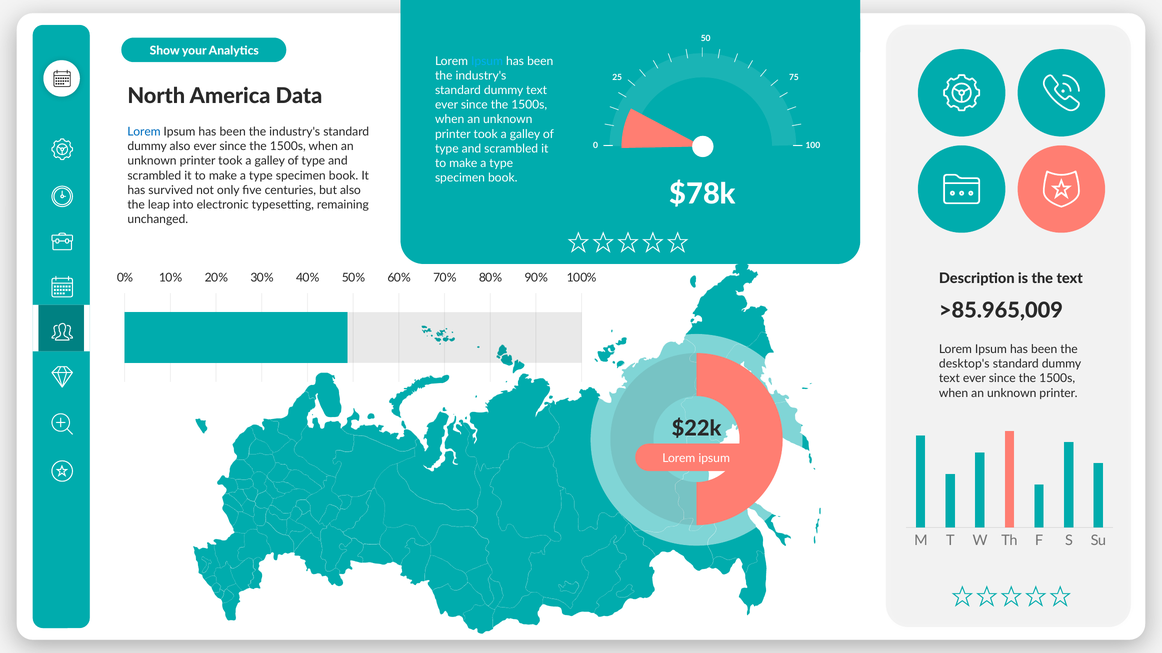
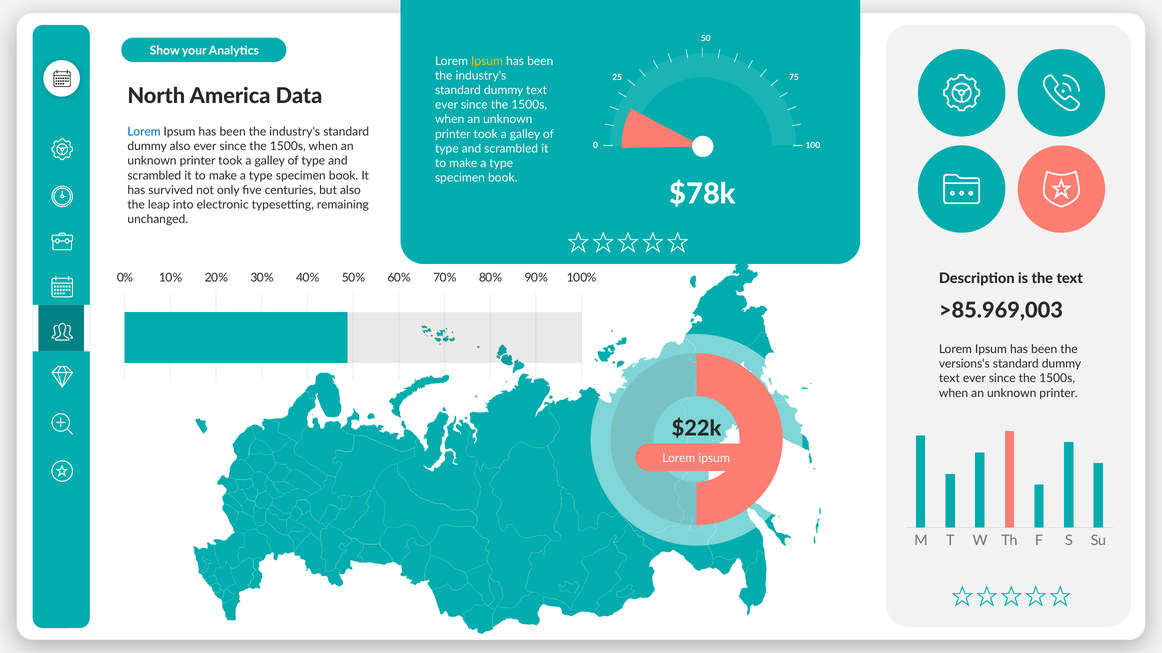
Ipsum colour: light blue -> yellow (487, 61)
>85.965,009: >85.965,009 -> >85.969,003 (1001, 311)
desktop's: desktop's -> versions's (964, 364)
